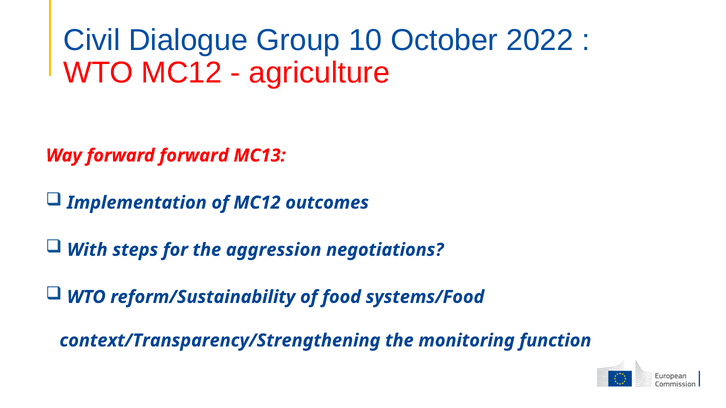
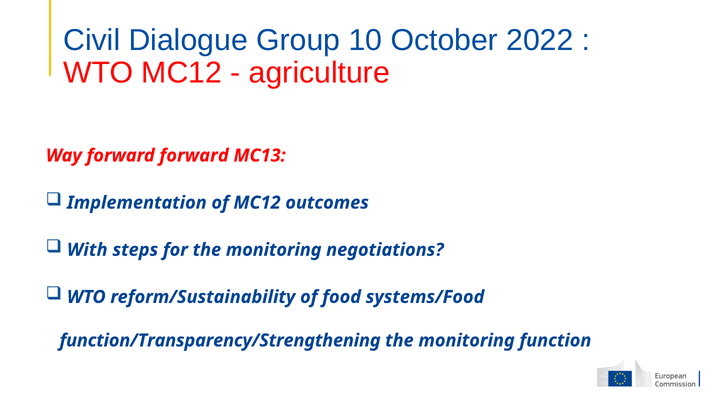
for the aggression: aggression -> monitoring (274, 250)
context/Transparency/Strengthening: context/Transparency/Strengthening -> function/Transparency/Strengthening (220, 341)
